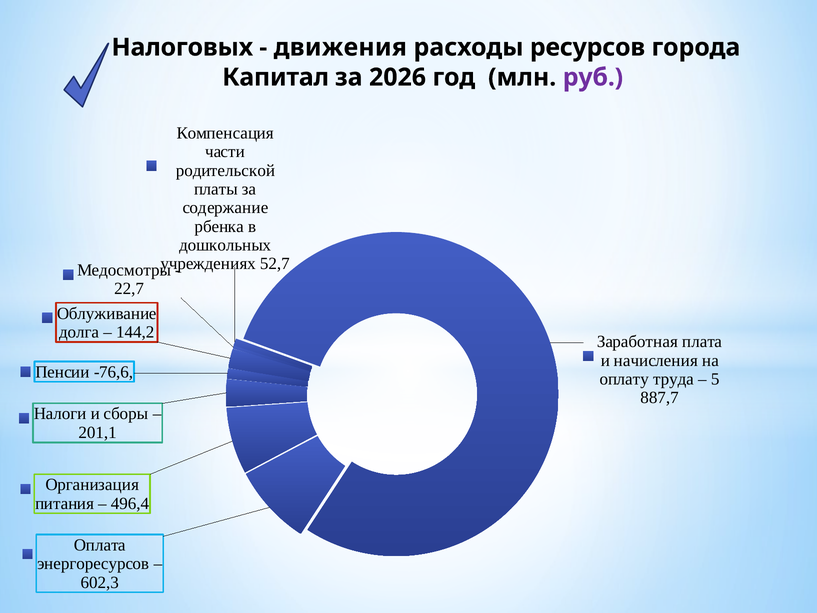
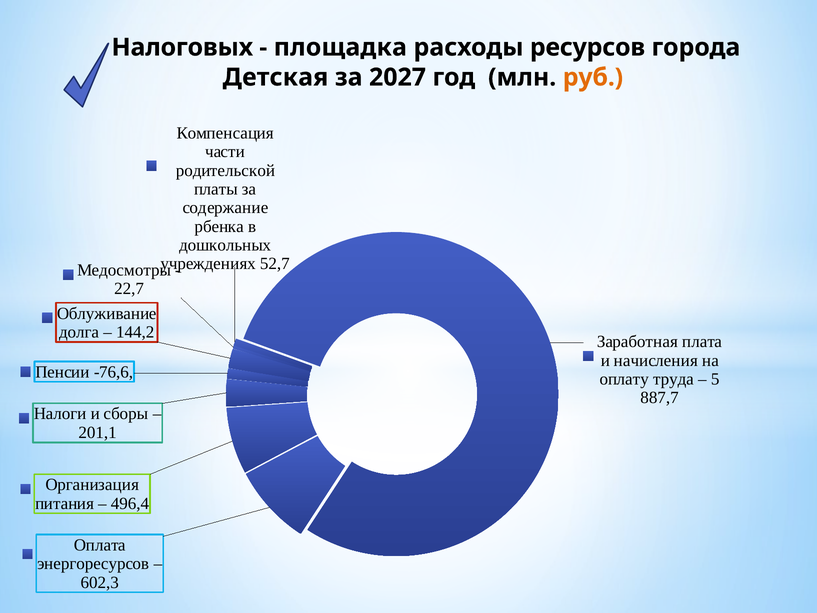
движения: движения -> площадка (340, 47)
Капитал: Капитал -> Детская (275, 77)
2026: 2026 -> 2027 (398, 77)
руб colour: purple -> orange (593, 77)
